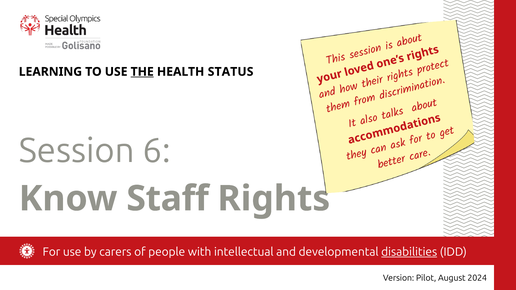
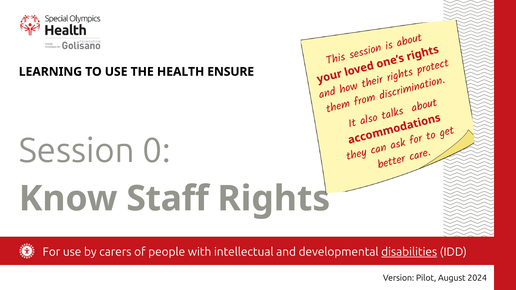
THE underline: present -> none (142, 72)
STATUS: STATUS -> ENSURE (231, 72)
6: 6 -> 0 (157, 151)
